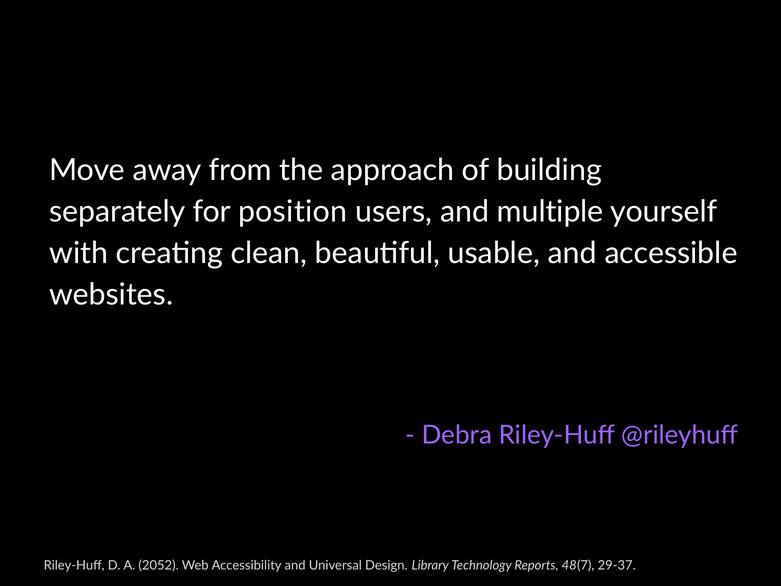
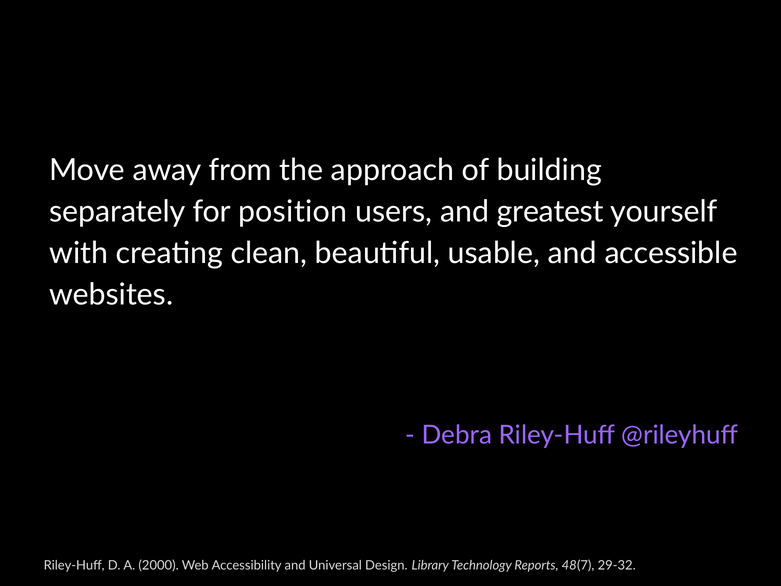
multiple: multiple -> greatest (550, 212)
2052: 2052 -> 2000 (159, 565)
29-37: 29-37 -> 29-32 (617, 565)
